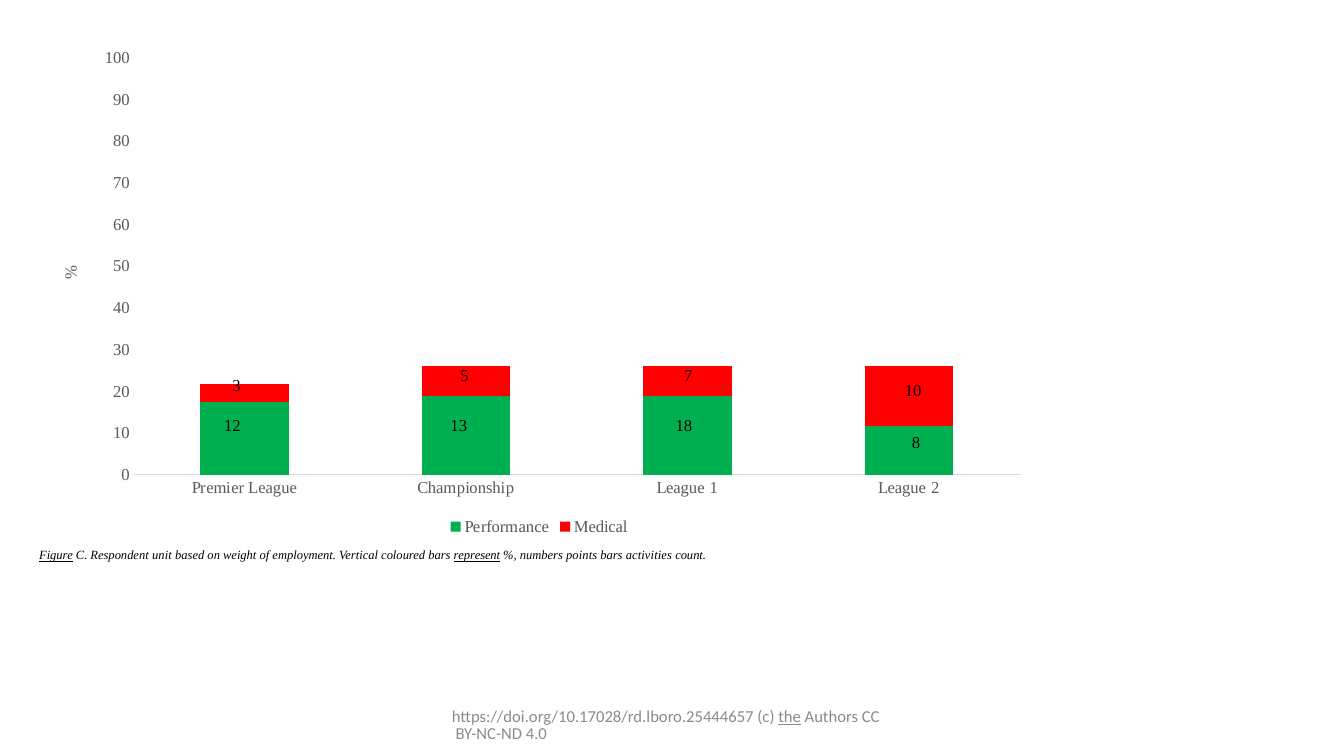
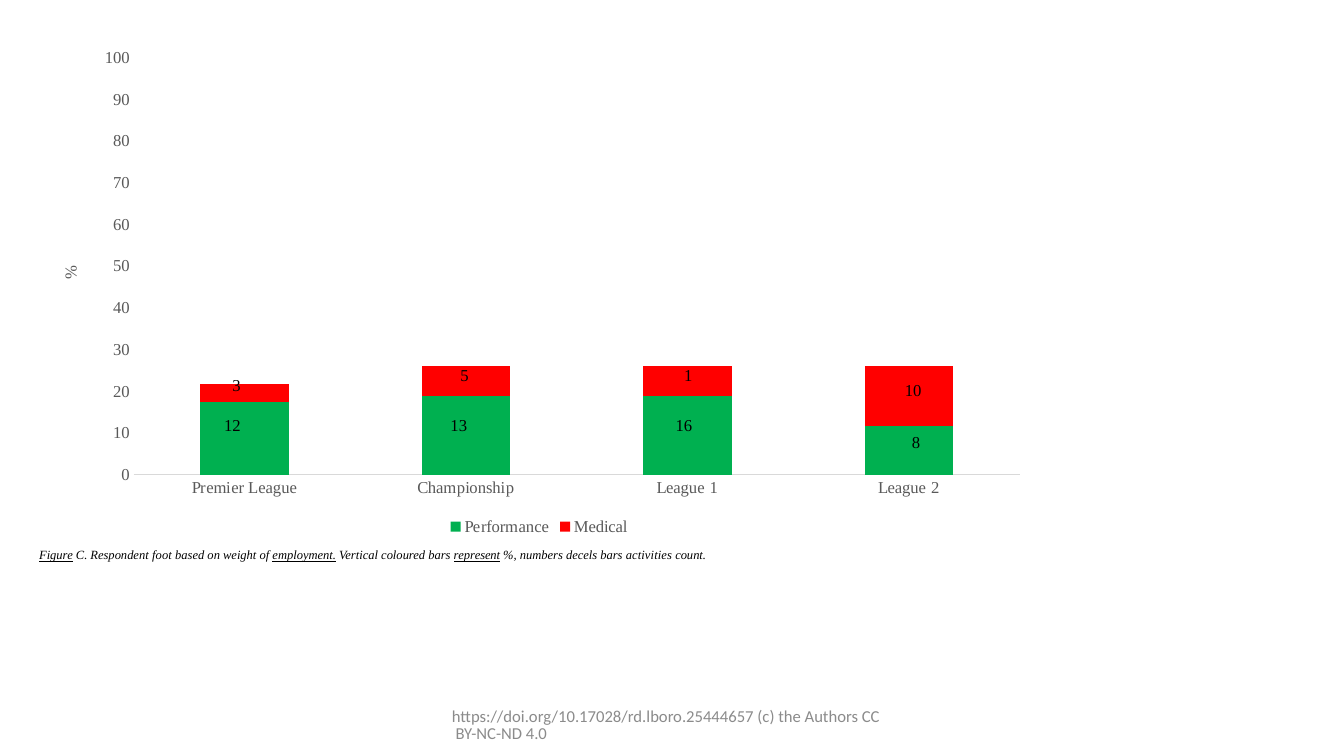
5 7: 7 -> 1 (688, 376)
18: 18 -> 16 (684, 426)
unit: unit -> foot (162, 555)
employment underline: none -> present (304, 555)
points: points -> decels (582, 555)
the underline: present -> none (790, 716)
